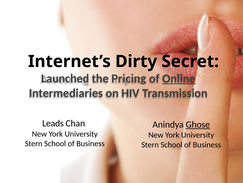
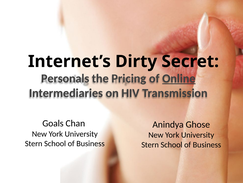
Launched: Launched -> Personals (65, 78)
Leads: Leads -> Goals (53, 123)
Ghose underline: present -> none (198, 124)
